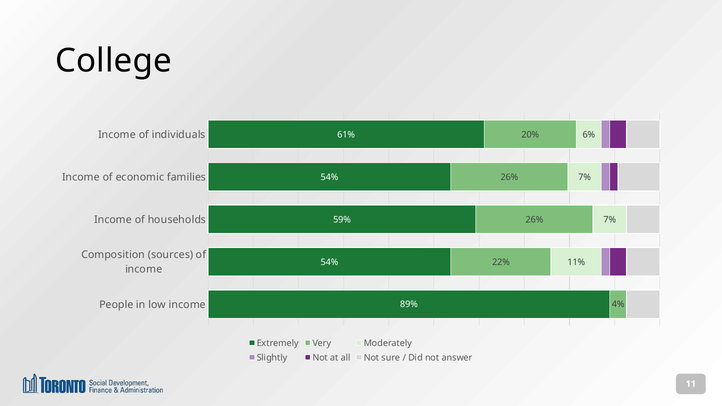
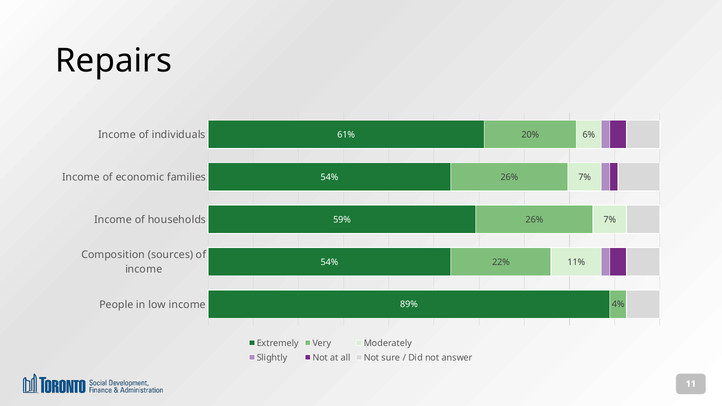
College: College -> Repairs (114, 61)
